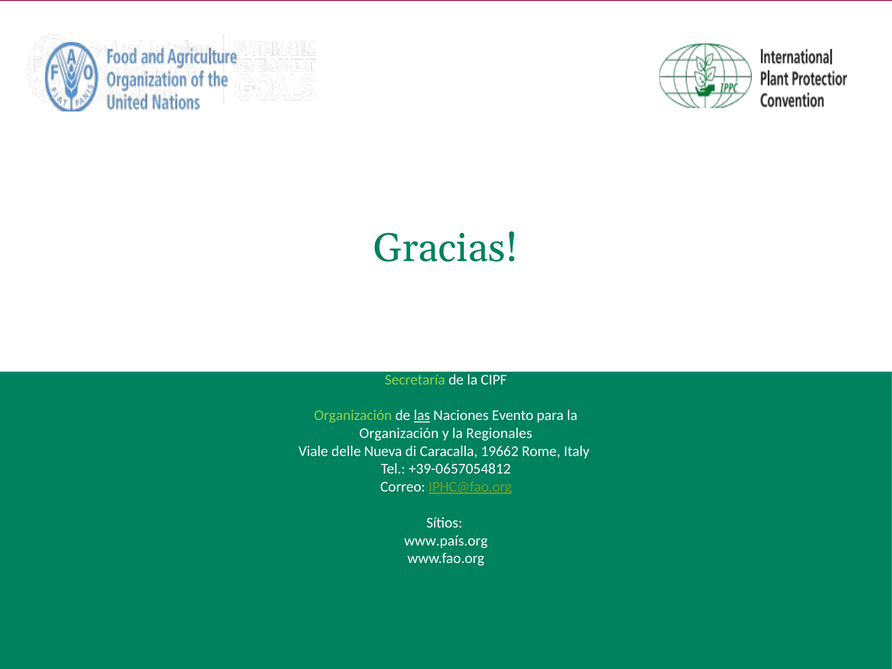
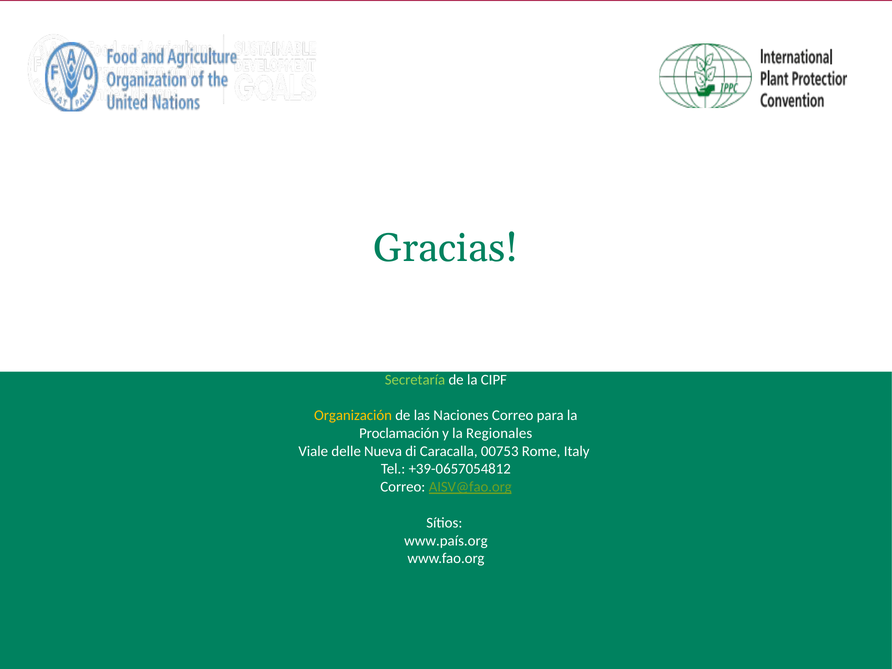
Organización colour: light green -> yellow (353, 416)
las underline: present -> none (422, 416)
Naciones Evento: Evento -> Correo (513, 416)
Organización: Organización -> Proclamación (399, 433)
19662: 19662 -> 00753 (500, 451)
IPHC@fao.org: IPHC@fao.org -> AISV@fao.org (470, 487)
